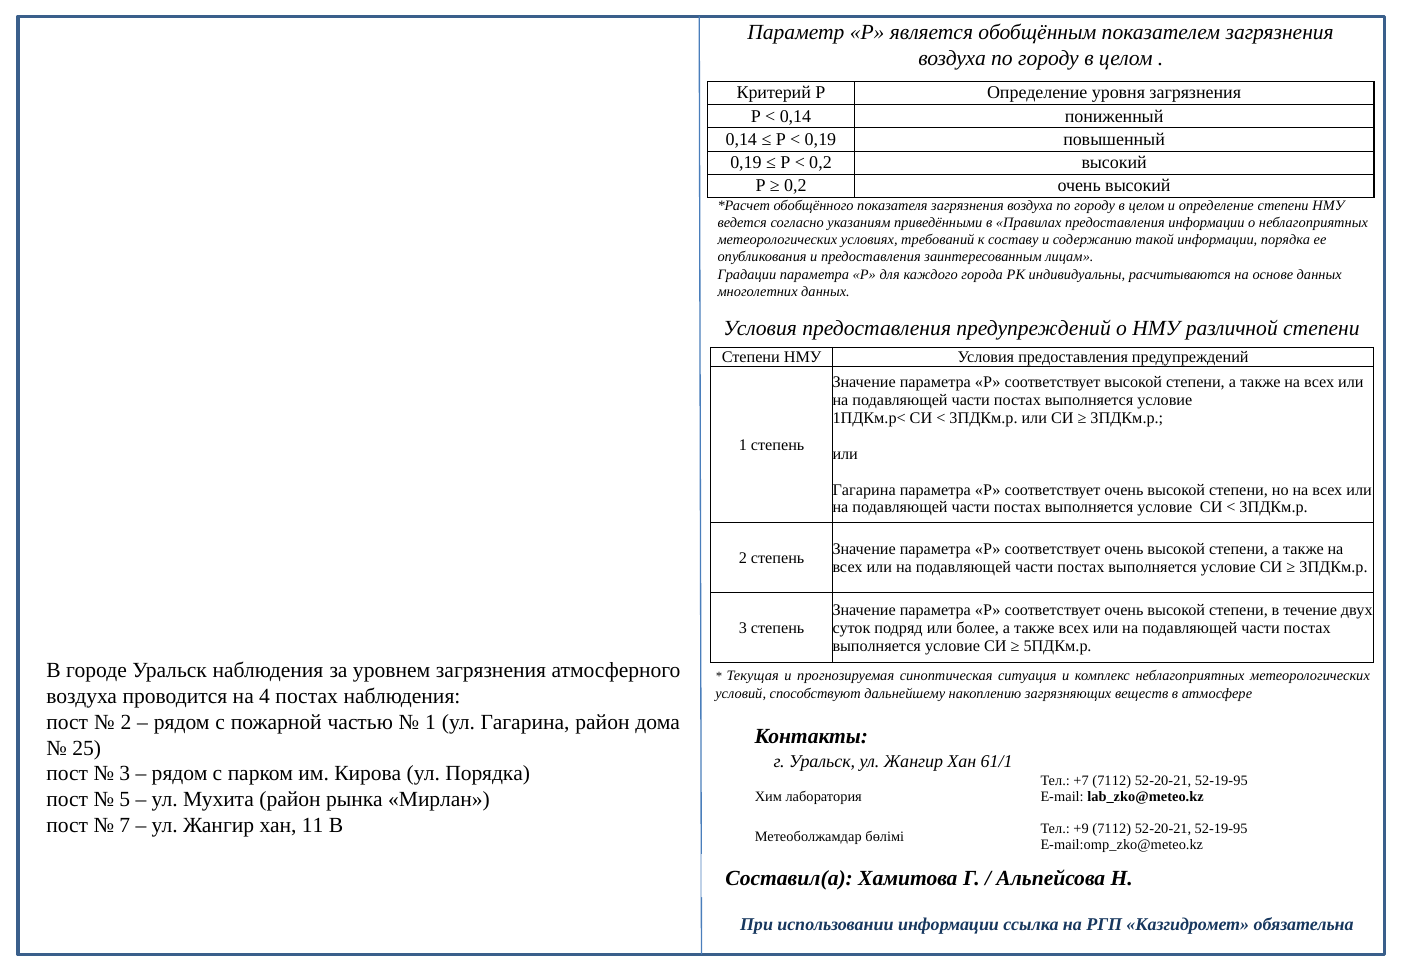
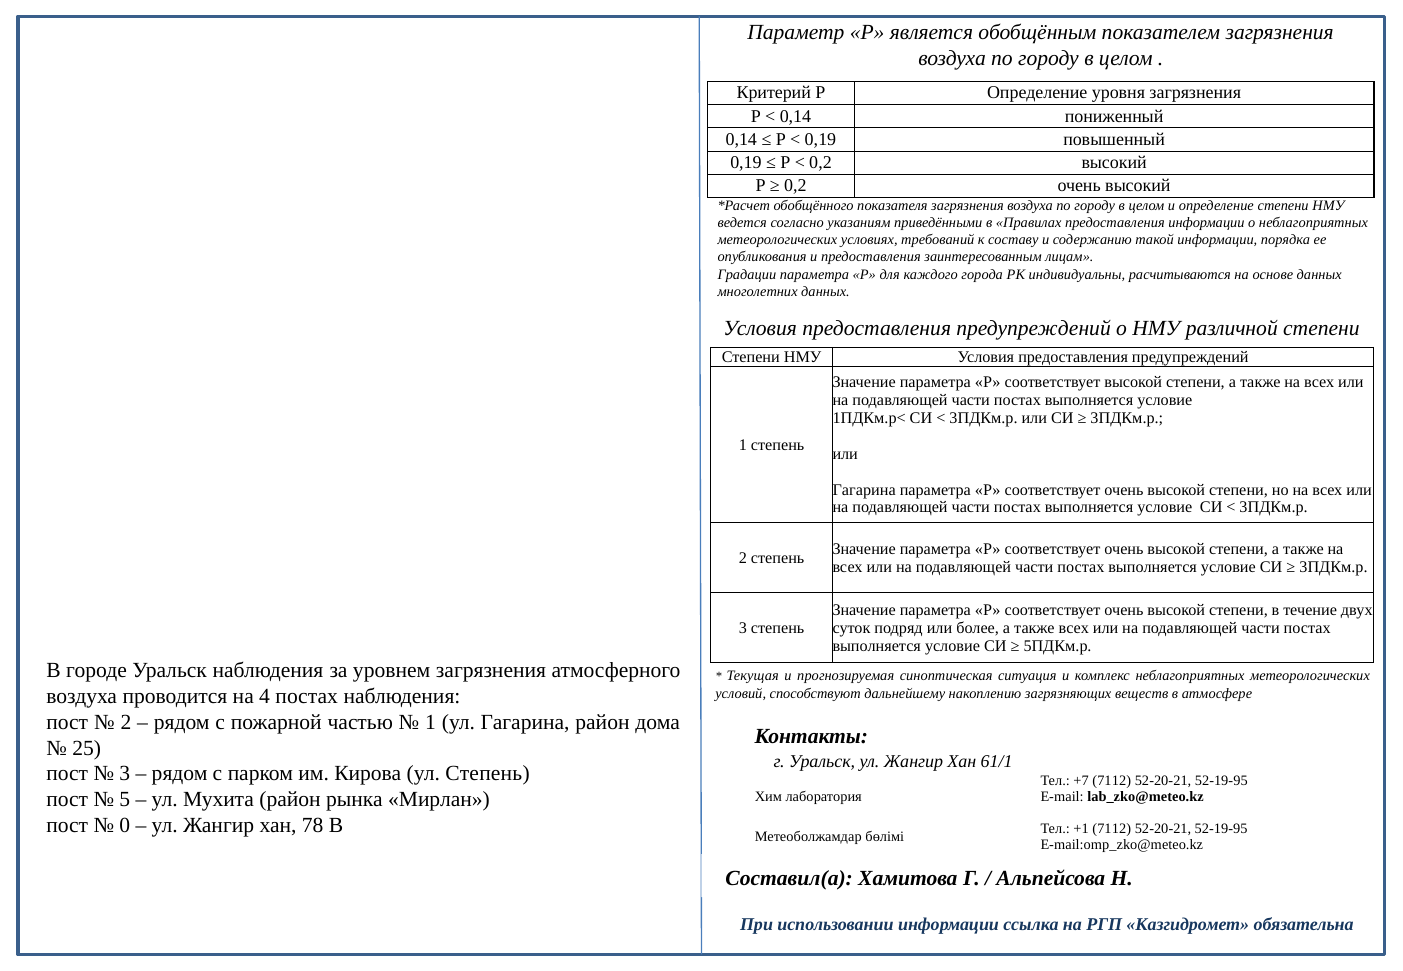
ул Порядка: Порядка -> Степень (488, 774)
7: 7 -> 0 (125, 826)
11: 11 -> 78 (313, 826)
+9: +9 -> +1 (1081, 829)
